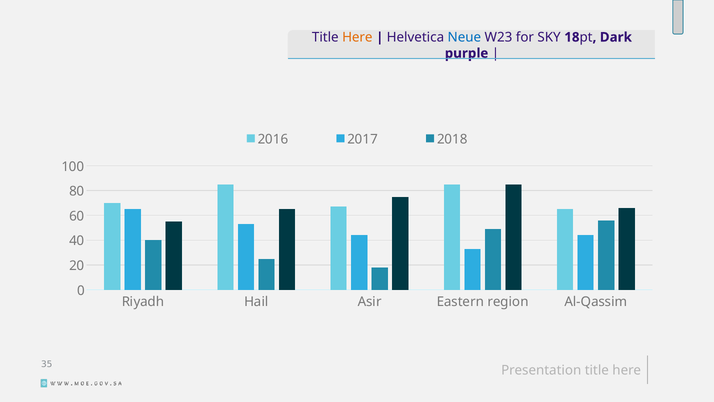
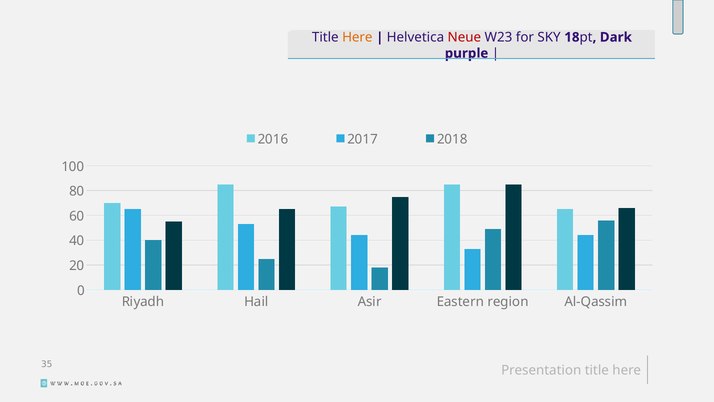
Neue colour: blue -> red (464, 37)
